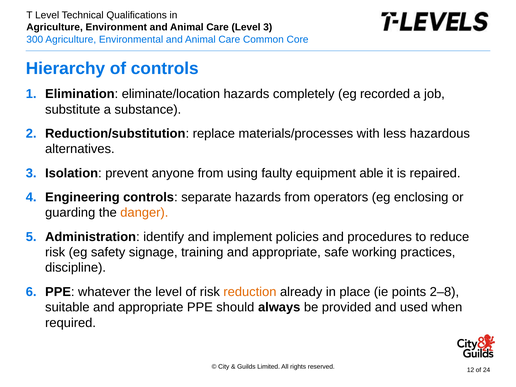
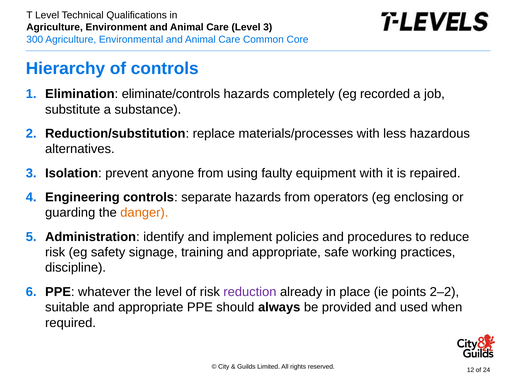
eliminate/location: eliminate/location -> eliminate/controls (171, 94)
equipment able: able -> with (371, 173)
reduction colour: orange -> purple (250, 292)
2–8: 2–8 -> 2–2 (444, 292)
